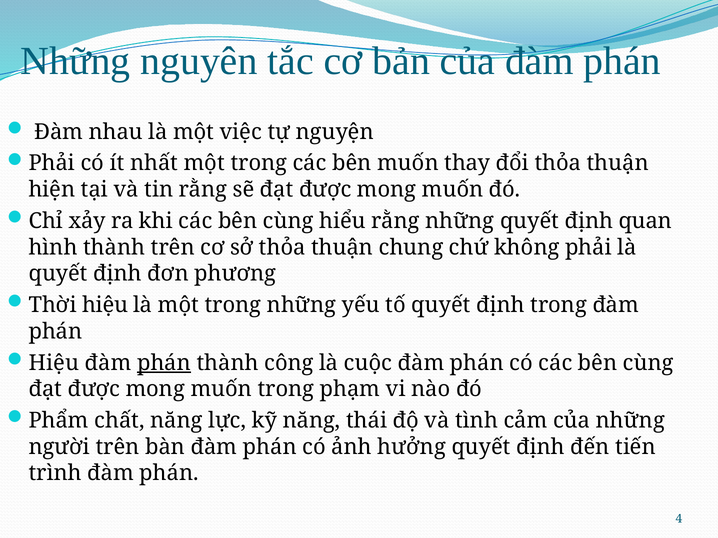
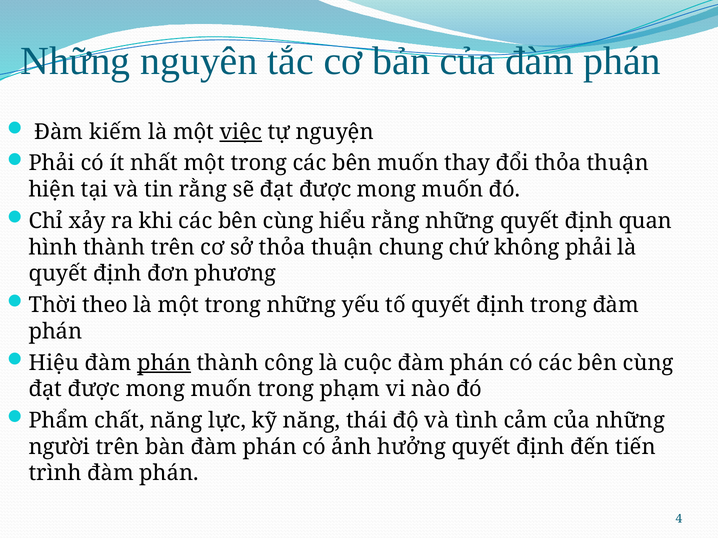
nhau: nhau -> kiếm (116, 132)
việc underline: none -> present (241, 132)
Thời hiệu: hiệu -> theo (105, 305)
